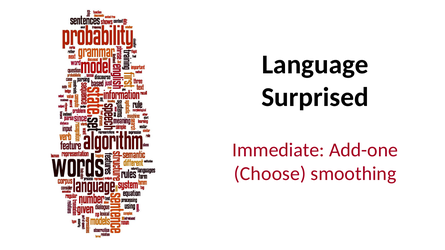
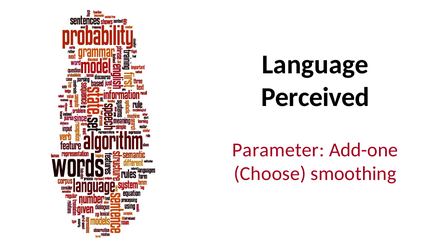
Surprised: Surprised -> Perceived (315, 97)
Immediate: Immediate -> Parameter (278, 150)
